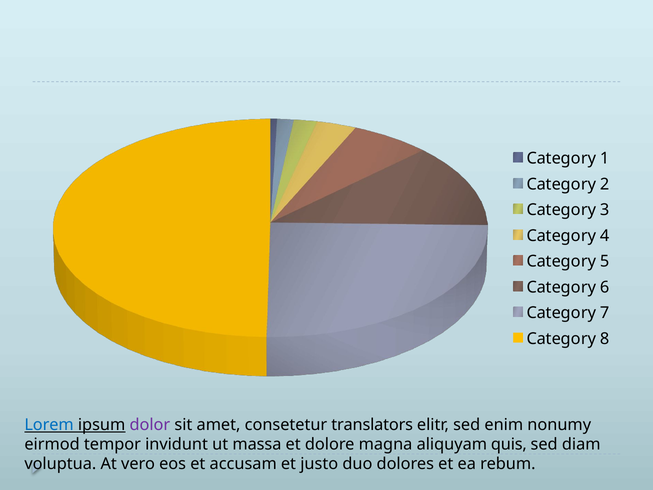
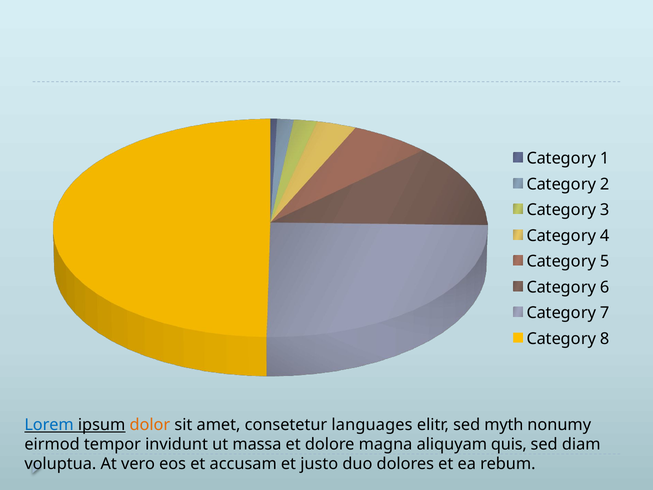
dolor colour: purple -> orange (150, 424)
translators: translators -> languages (372, 424)
enim: enim -> myth (504, 424)
